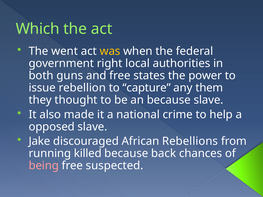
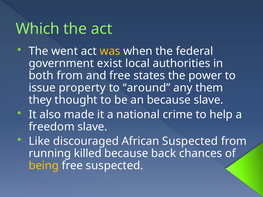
right: right -> exist (110, 63)
both guns: guns -> from (70, 76)
rebellion: rebellion -> property (82, 88)
capture: capture -> around (147, 88)
opposed: opposed -> freedom (52, 127)
Jake: Jake -> Like (39, 141)
African Rebellions: Rebellions -> Suspected (190, 141)
being colour: pink -> yellow (44, 166)
